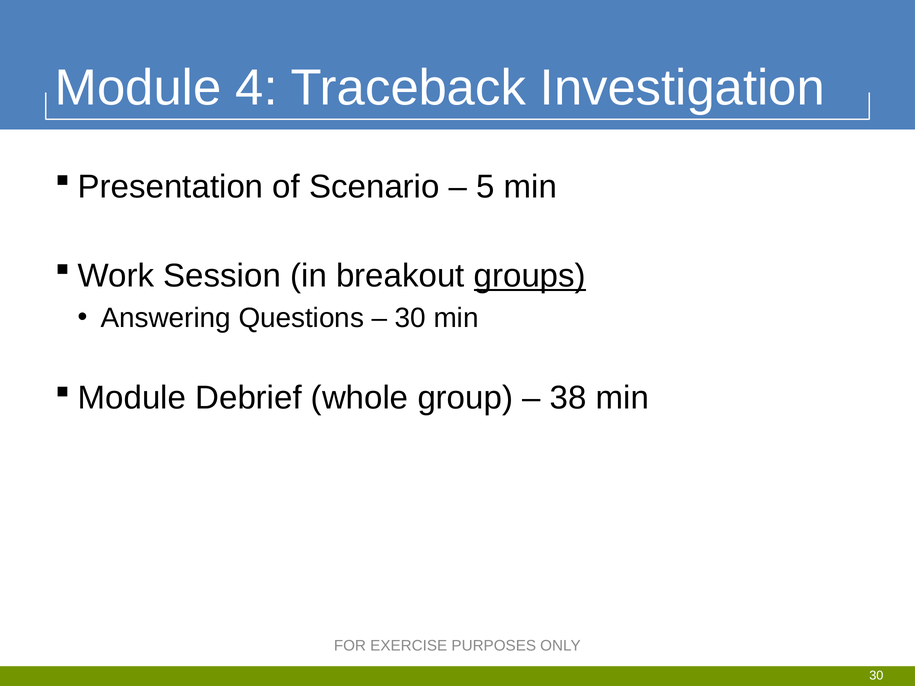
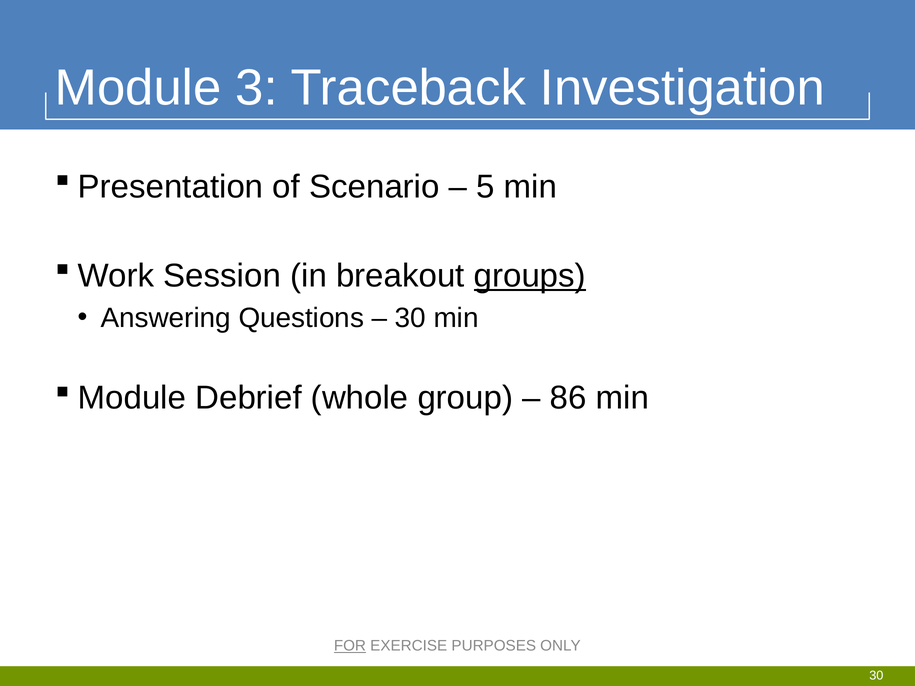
4: 4 -> 3 (257, 88)
38: 38 -> 86 (568, 398)
FOR underline: none -> present (350, 646)
